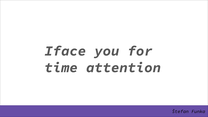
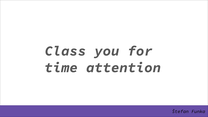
Iface: Iface -> Class (65, 51)
